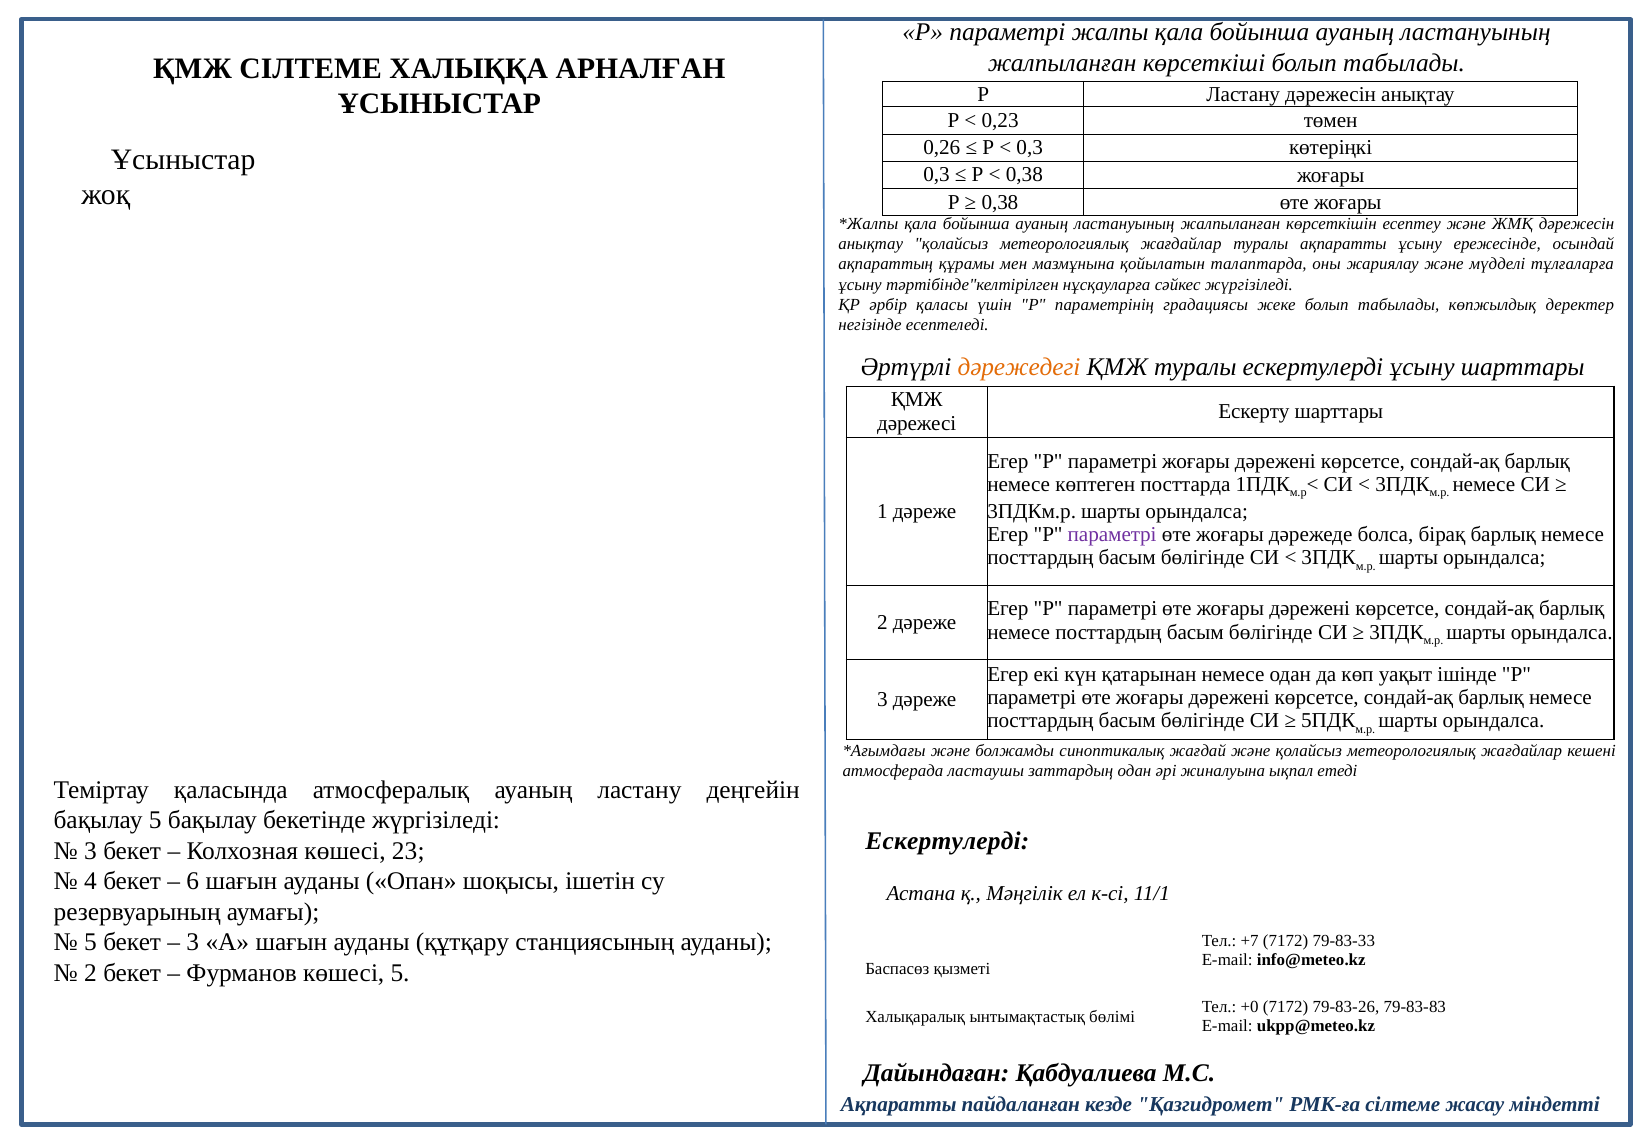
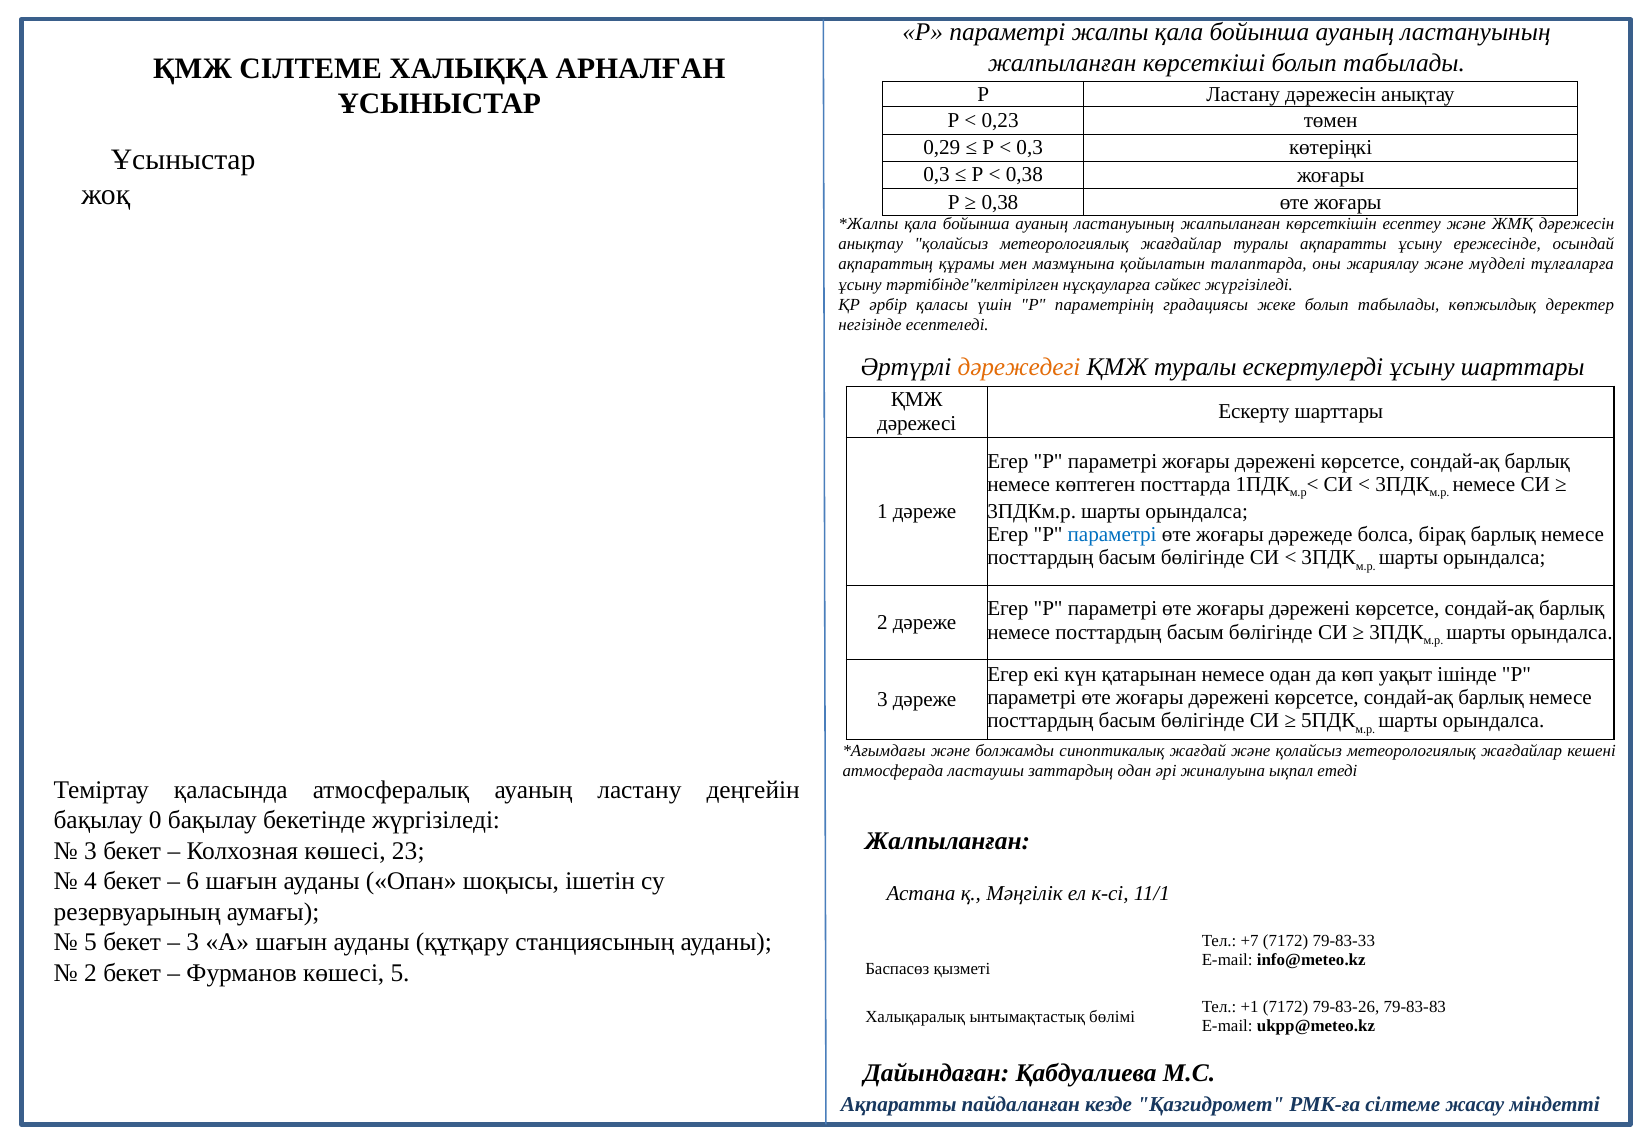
0,26: 0,26 -> 0,29 (942, 148)
параметрі colour: purple -> blue (1112, 534)
бақылау 5: 5 -> 0 (155, 820)
Ескертулерді: Ескертулерді -> Жалпыланған (948, 841)
+0: +0 -> +1 (1250, 1007)
